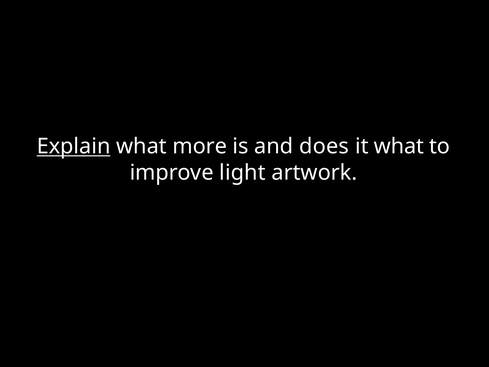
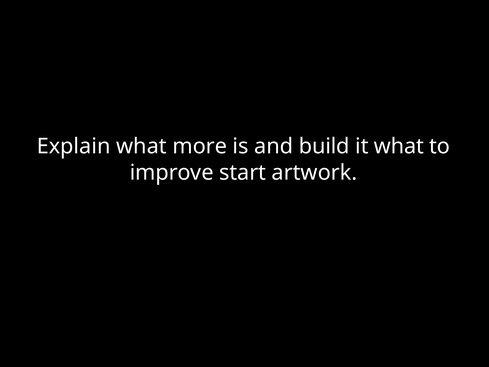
Explain underline: present -> none (74, 146)
does: does -> build (324, 146)
light: light -> start (243, 172)
